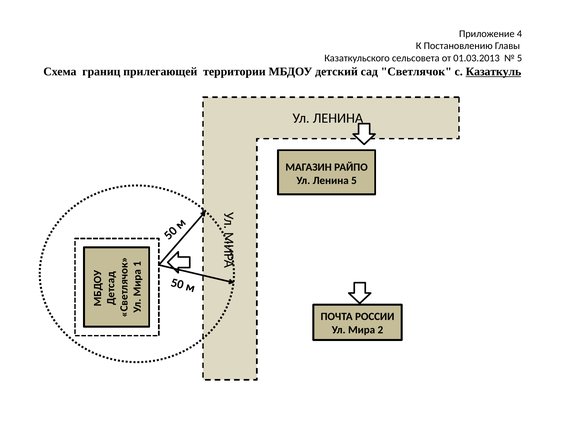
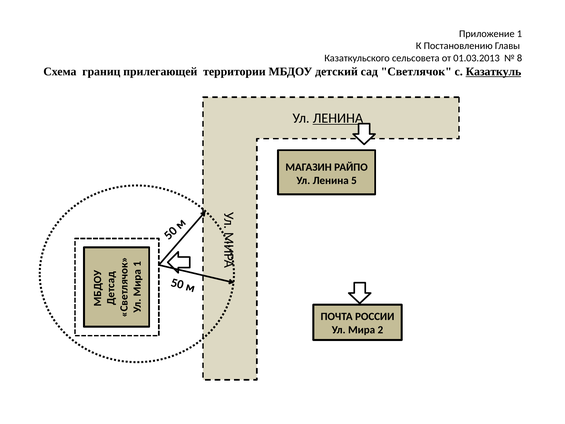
Приложение 4: 4 -> 1 (519, 34)
5: 5 -> 8 (520, 58)
ЛЕНИНА underline: none -> present (338, 118)
